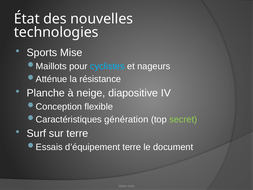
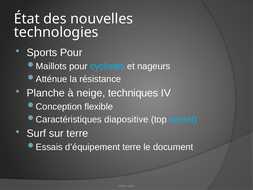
Sports Mise: Mise -> Pour (71, 53)
diapositive: diapositive -> techniques (133, 93)
génération: génération -> diapositive (126, 119)
secret colour: light green -> light blue (183, 119)
